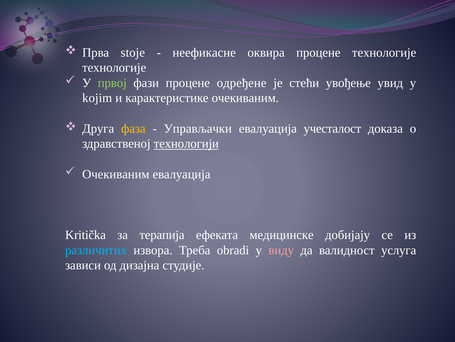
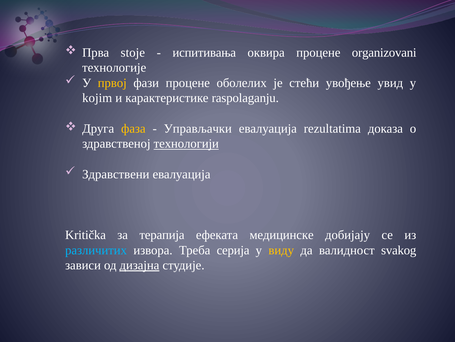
неефикасне: неефикасне -> испитивања (204, 52)
процене технологије: технологије -> organizovani (384, 52)
првој colour: light green -> yellow (112, 83)
одређене: одређене -> оболелих (242, 83)
карактеристике очекиваним: очекиваним -> raspolaganju (245, 98)
учесталост: учесталост -> rezultatima (332, 128)
Очекиваним: Очекиваним -> Здравствени (116, 174)
obradi: obradi -> серија (233, 250)
виду colour: pink -> yellow (281, 250)
услуга: услуга -> svakog (399, 250)
дизајна underline: none -> present (139, 265)
